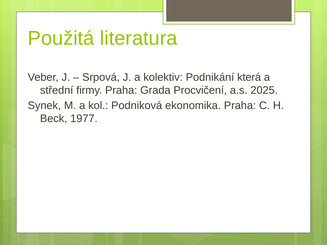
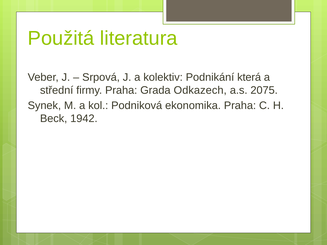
Procvičení: Procvičení -> Odkazech (200, 90)
2025: 2025 -> 2075 (264, 90)
1977: 1977 -> 1942 (84, 119)
